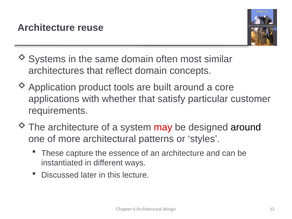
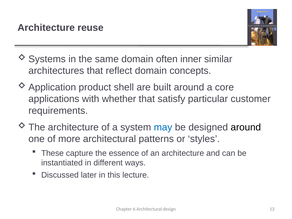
most: most -> inner (191, 59)
tools: tools -> shell (124, 87)
may colour: red -> blue (163, 127)
